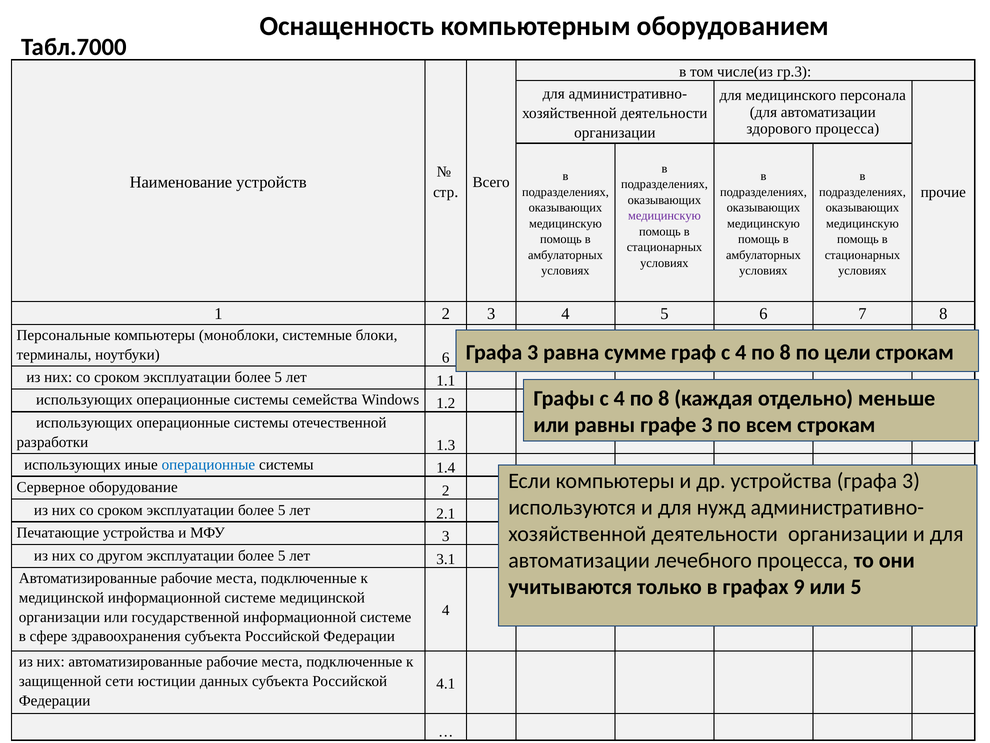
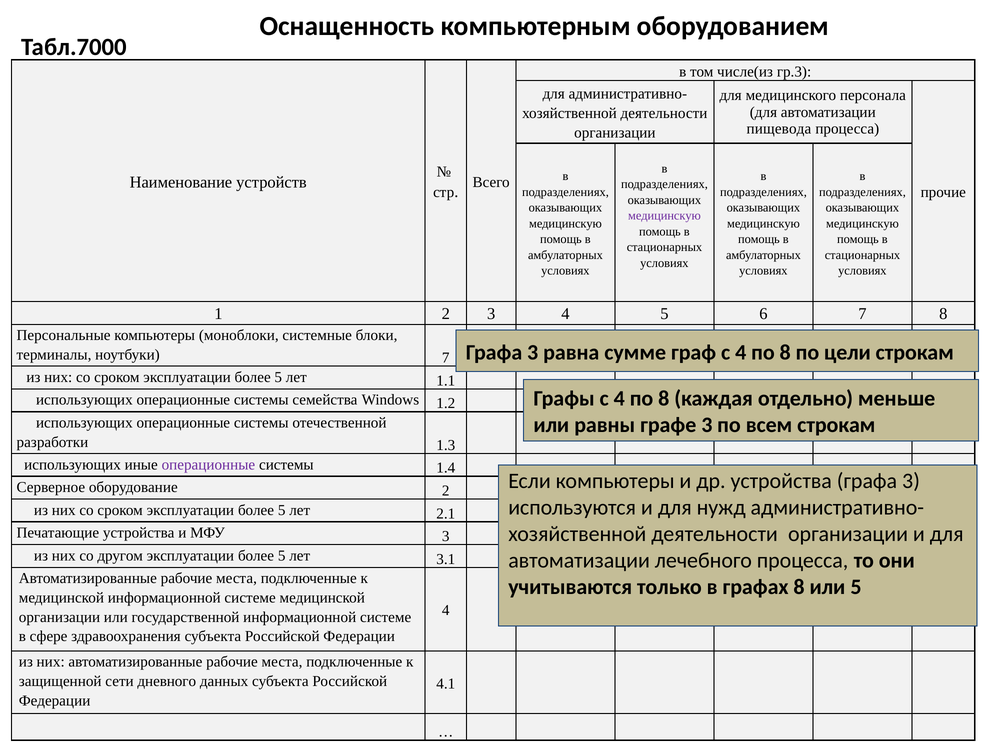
здорового: здорового -> пищевода (779, 129)
ноутбуки 6: 6 -> 7 (446, 358)
операционные colour: blue -> purple (208, 464)
графах 9: 9 -> 8 (799, 586)
юстиции: юстиции -> дневного (167, 681)
